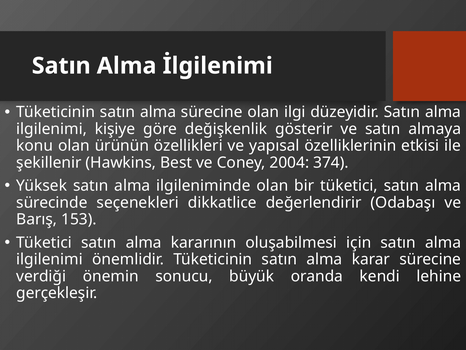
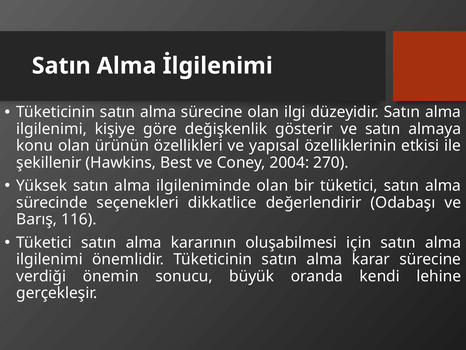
374: 374 -> 270 (331, 162)
153: 153 -> 116 (79, 219)
